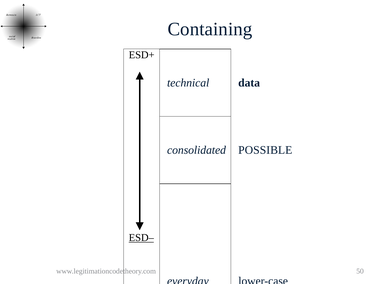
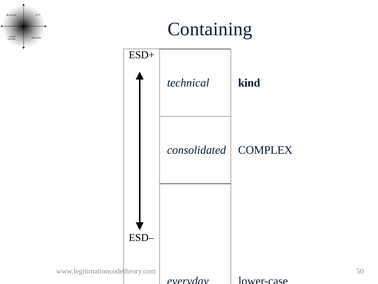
data: data -> kind (249, 83)
POSSIBLE: POSSIBLE -> COMPLEX (265, 150)
ESD– underline: present -> none (141, 237)
